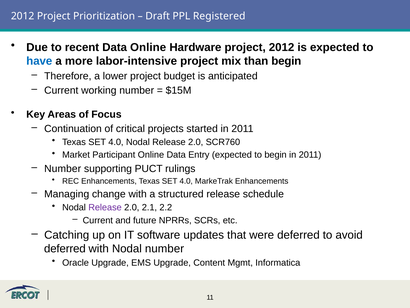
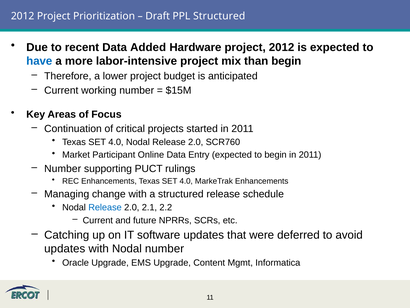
PPL Registered: Registered -> Structured (219, 16)
Data Online: Online -> Added (148, 47)
Release colour: purple -> blue (105, 207)
deferred: deferred -> updates (65, 248)
